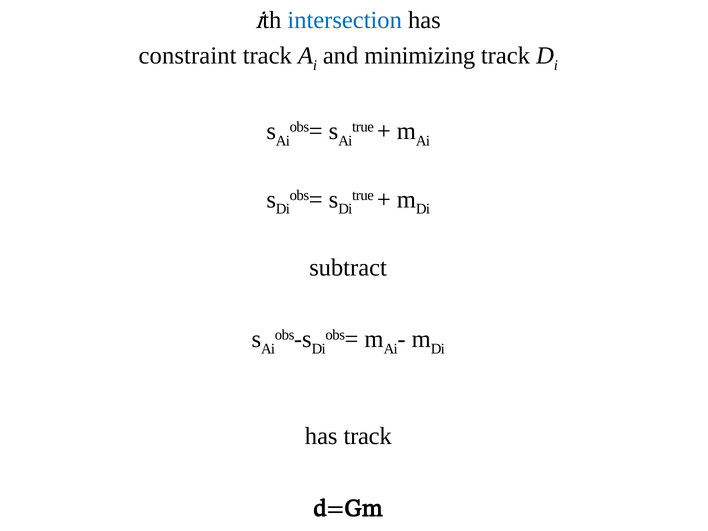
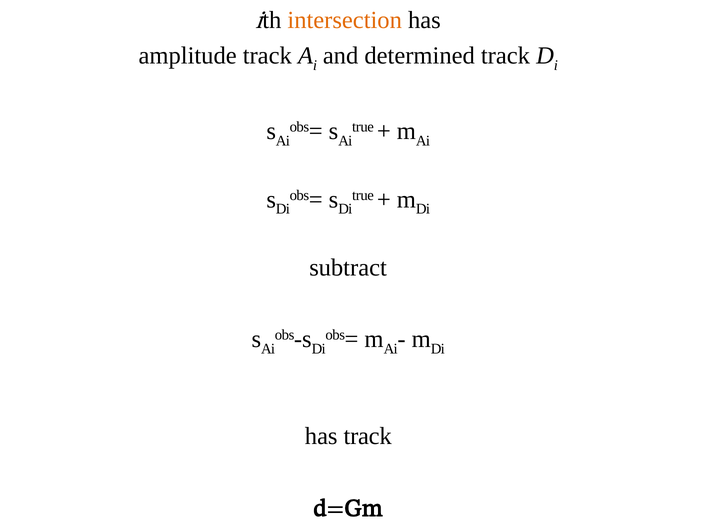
intersection colour: blue -> orange (345, 20)
constraint: constraint -> amplitude (188, 56)
minimizing: minimizing -> determined (420, 56)
